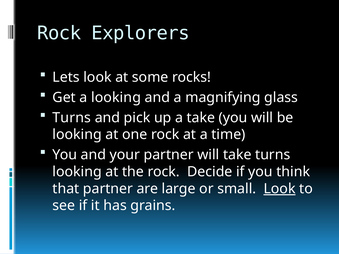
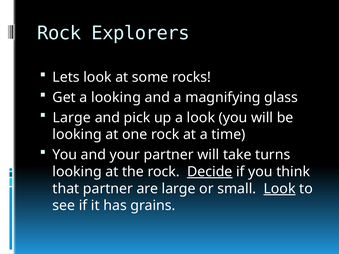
Turns: Turns -> Large (72, 118)
a take: take -> look (201, 118)
Decide underline: none -> present (210, 172)
